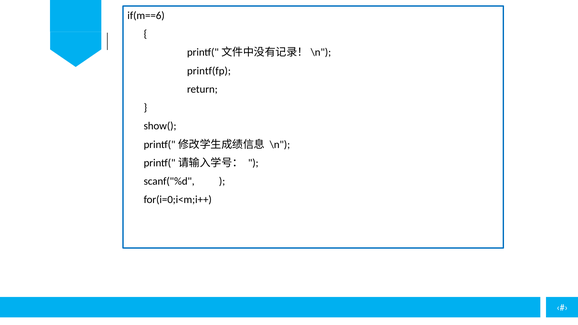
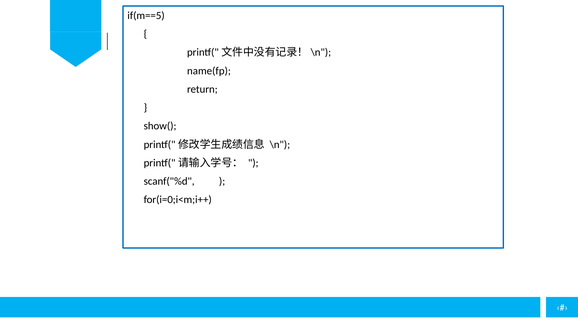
if(m==6: if(m==6 -> if(m==5 (146, 16)
printf(fp: printf(fp -> name(fp (209, 71)
